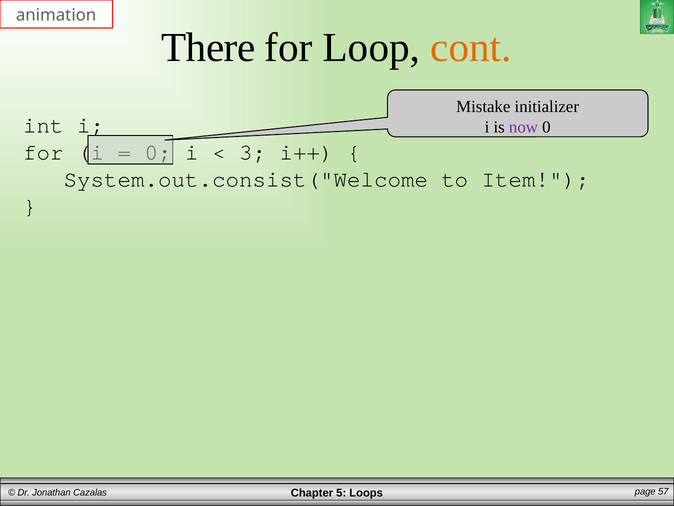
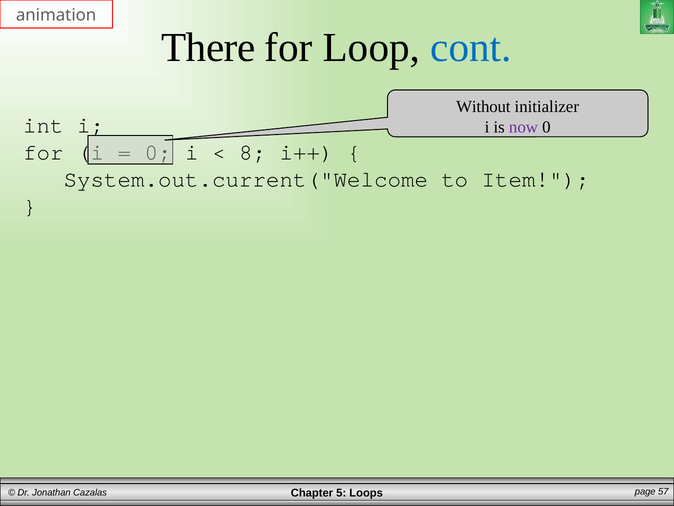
cont colour: orange -> blue (471, 48)
Mistake: Mistake -> Without (483, 107)
3: 3 -> 8 (253, 152)
System.out.consist("Welcome: System.out.consist("Welcome -> System.out.current("Welcome (246, 179)
